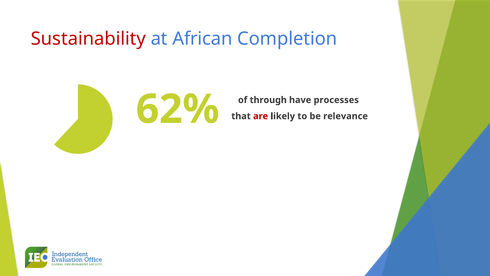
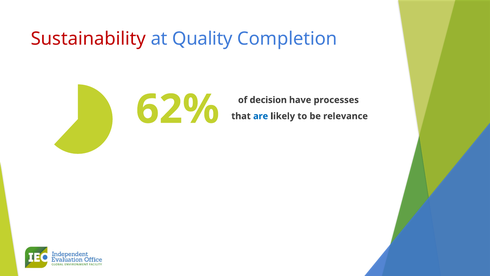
African: African -> Quality (202, 39)
through: through -> decision (268, 100)
are colour: red -> blue (261, 116)
